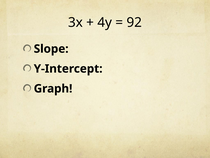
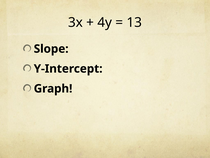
92: 92 -> 13 (134, 22)
